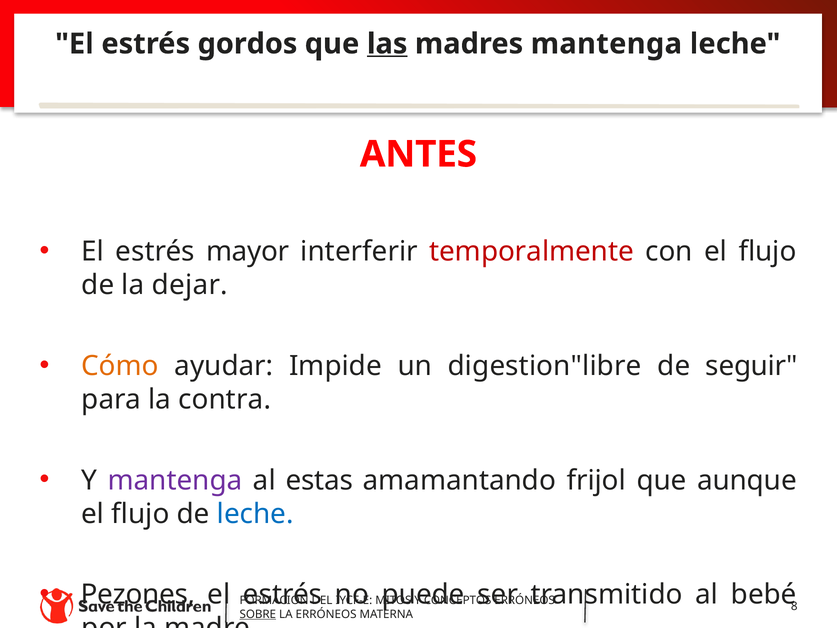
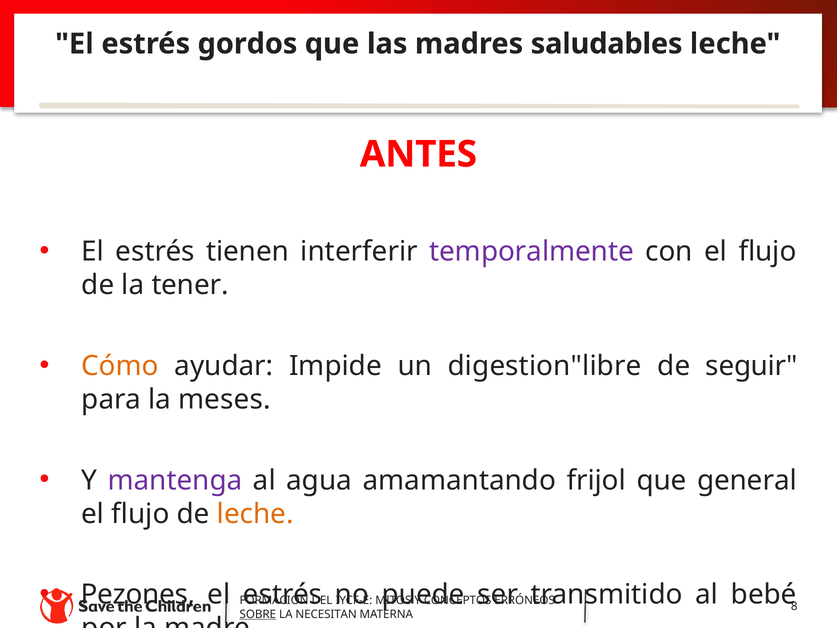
las underline: present -> none (387, 44)
madres mantenga: mantenga -> saludables (607, 44)
mayor: mayor -> tienen (248, 251)
temporalmente colour: red -> purple (532, 251)
dejar: dejar -> tener (190, 285)
contra: contra -> meses (224, 399)
estas: estas -> agua (319, 480)
aunque: aunque -> general (747, 480)
leche colour: blue -> orange (255, 514)
LA ERRÓNEOS: ERRÓNEOS -> NECESITAN (326, 614)
